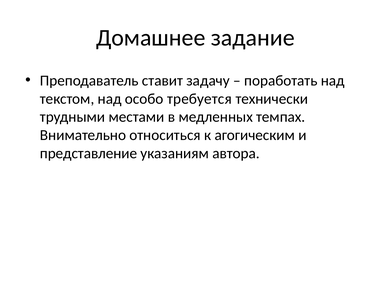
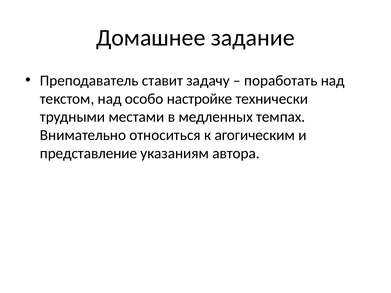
требуется: требуется -> настройке (200, 99)
